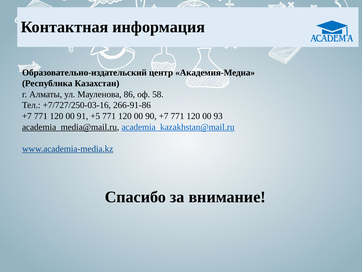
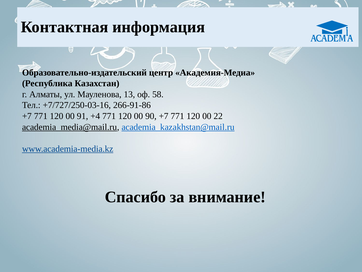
86: 86 -> 13 (129, 94)
+5: +5 -> +4 (95, 116)
93: 93 -> 22 (218, 116)
